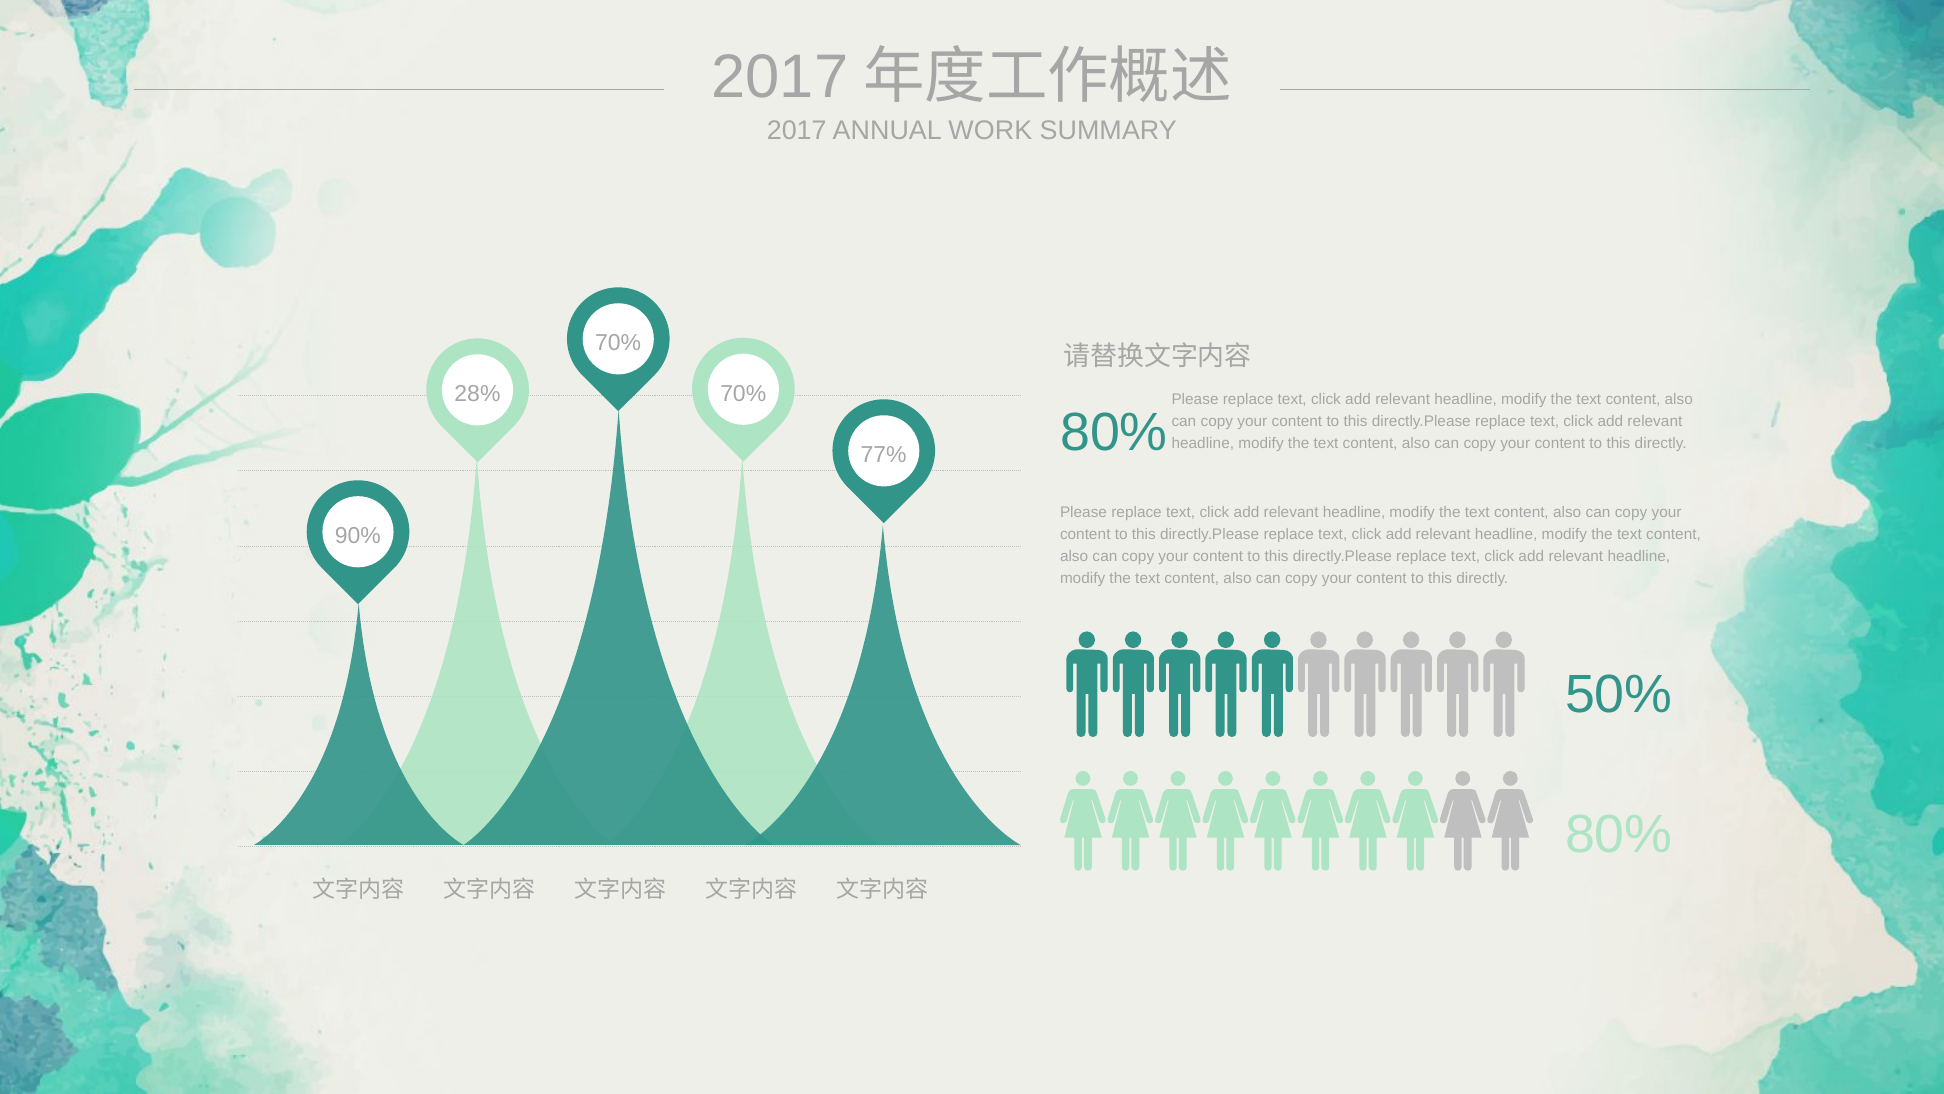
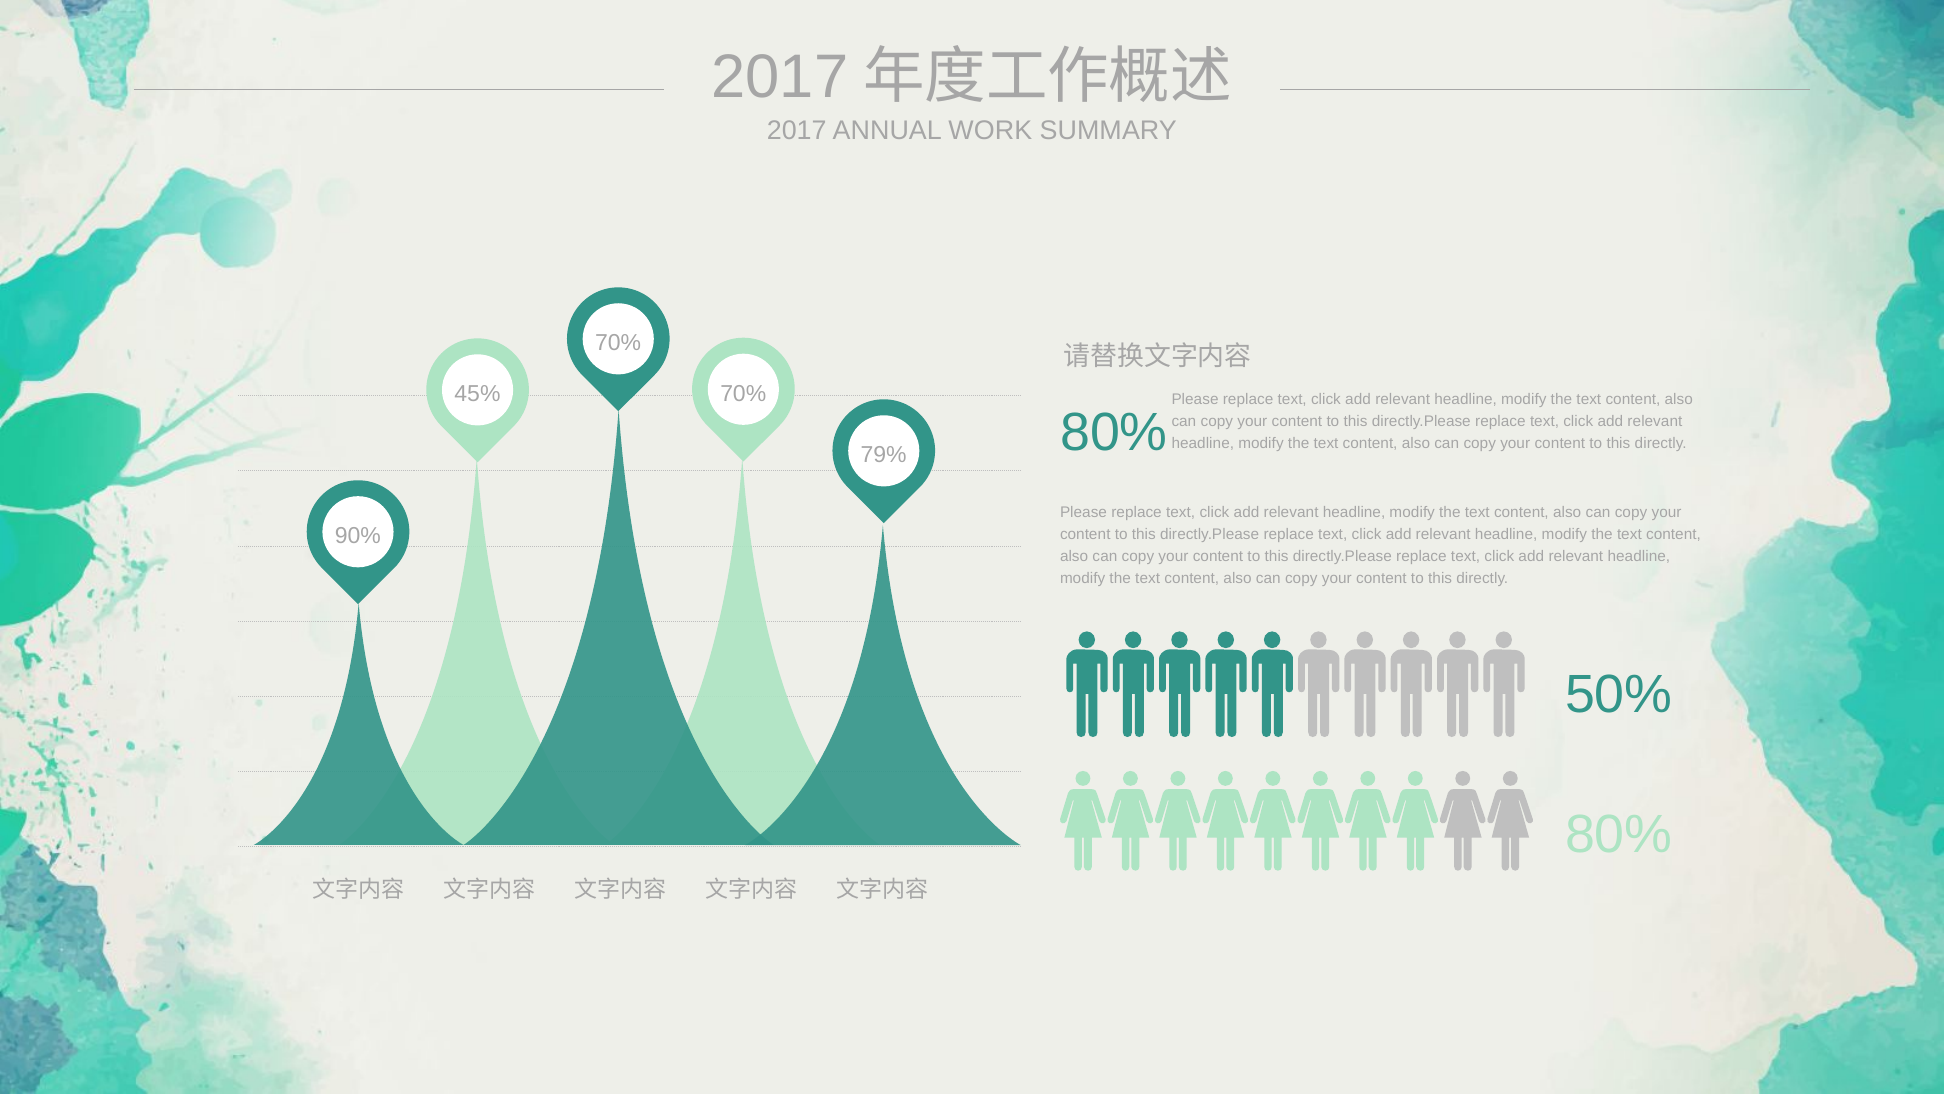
28%: 28% -> 45% (477, 394)
77%: 77% -> 79% (884, 455)
